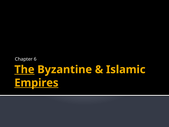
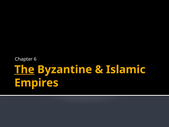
Empires underline: present -> none (36, 83)
